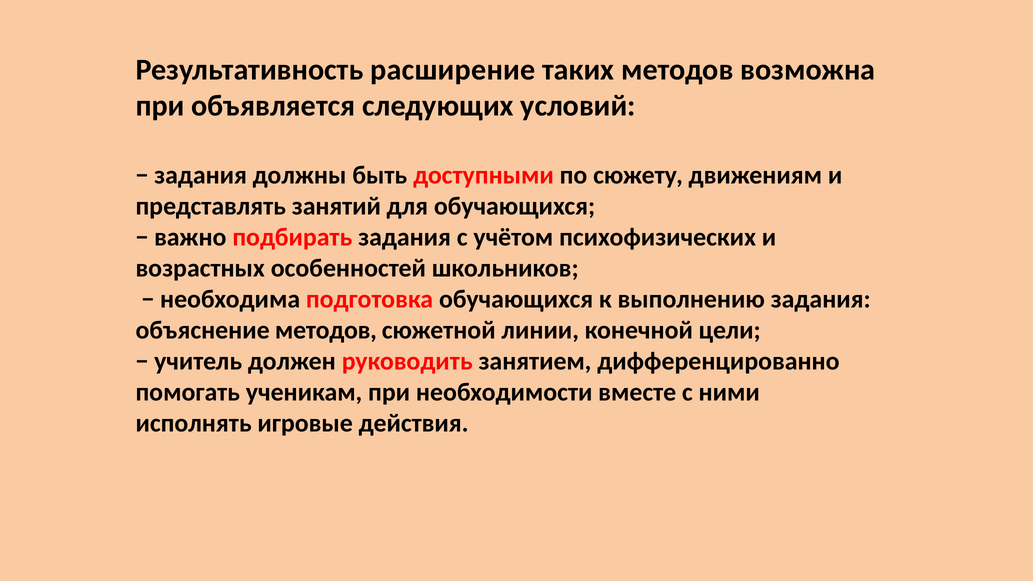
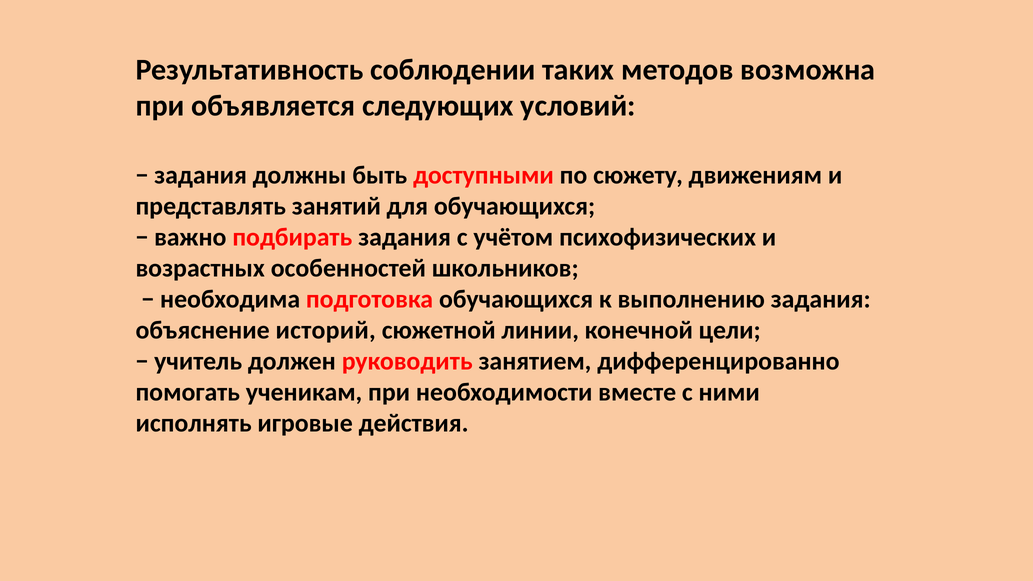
расширение: расширение -> соблюдении (453, 70)
объяснение методов: методов -> историй (326, 330)
